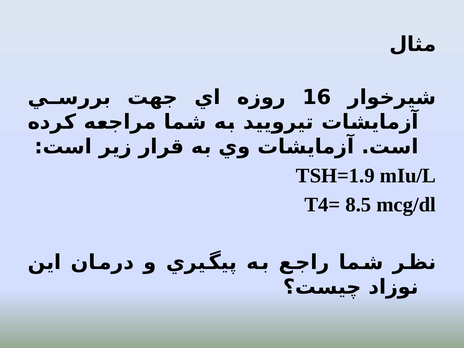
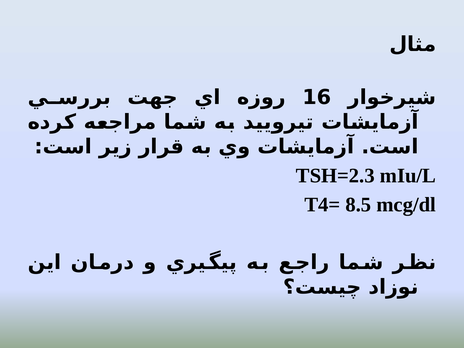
TSH=1.9: TSH=1.9 -> TSH=2.3 (335, 176)
